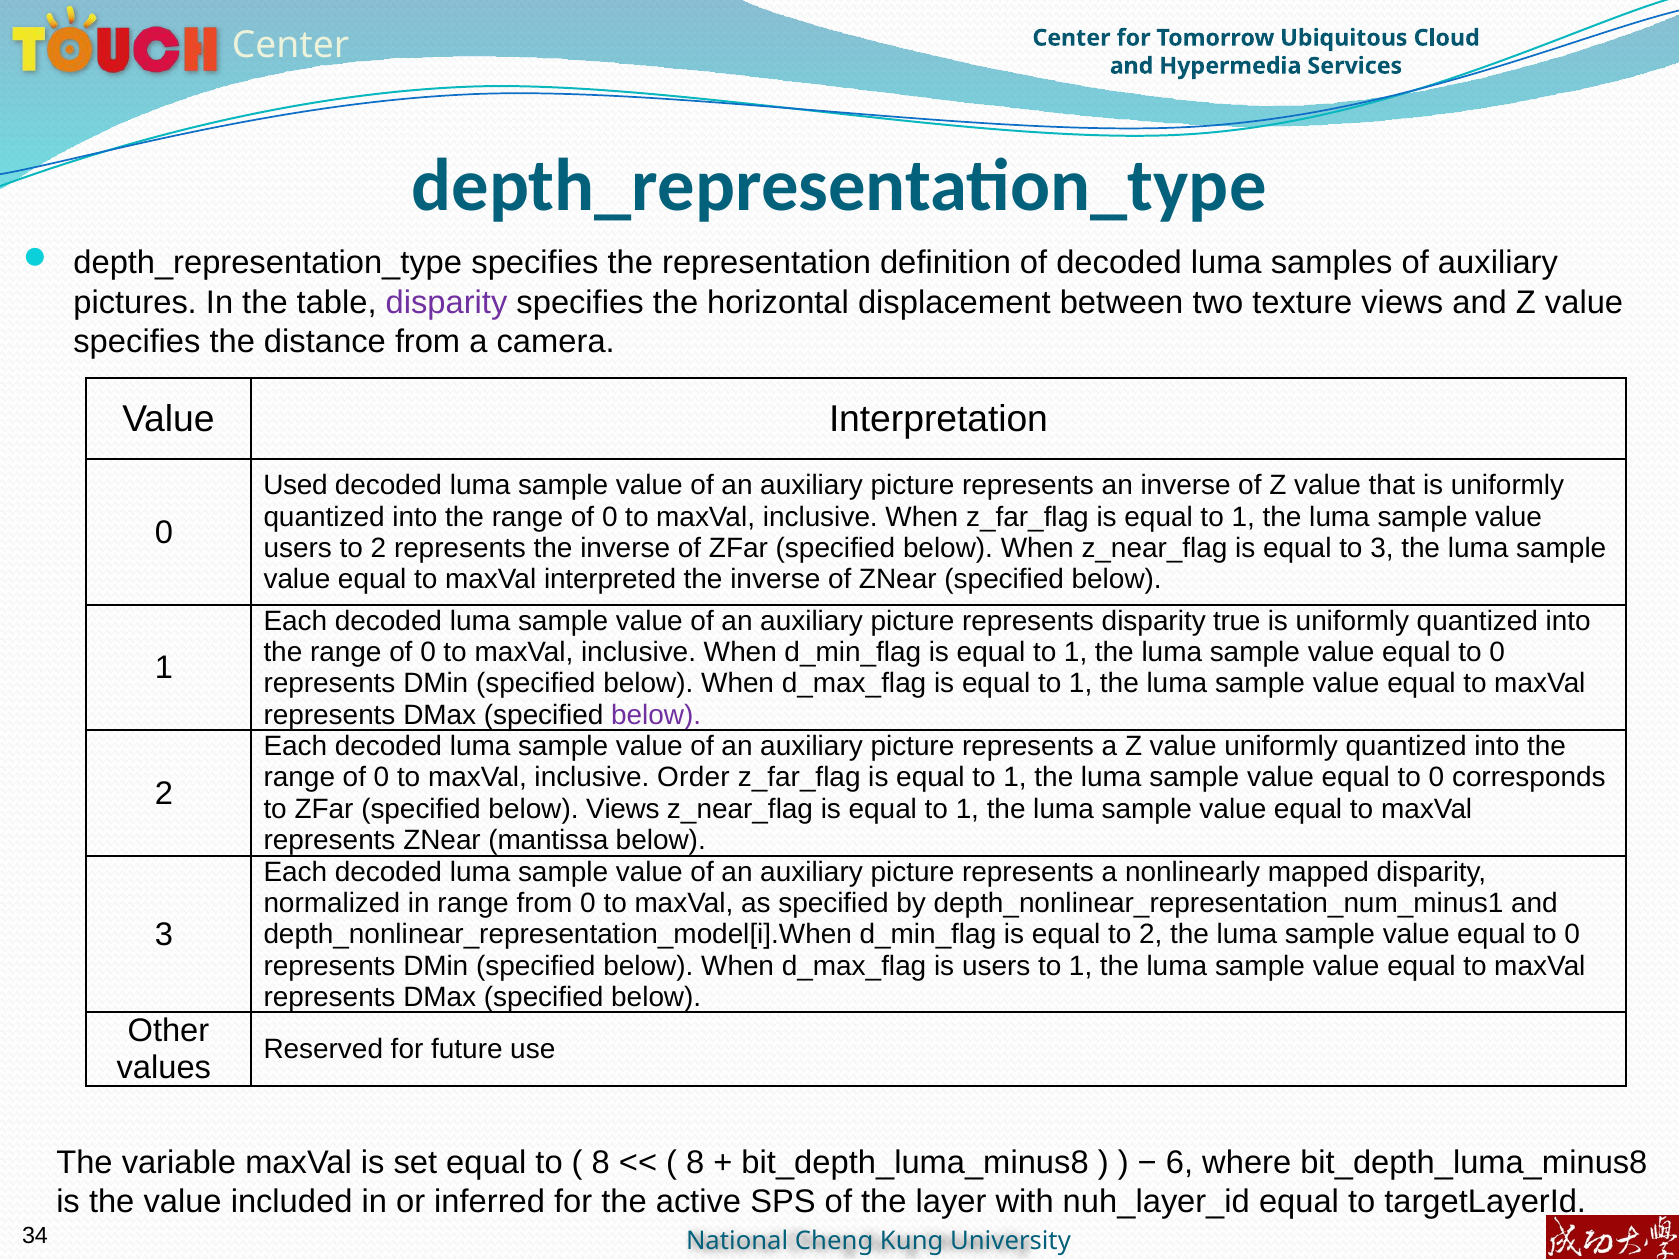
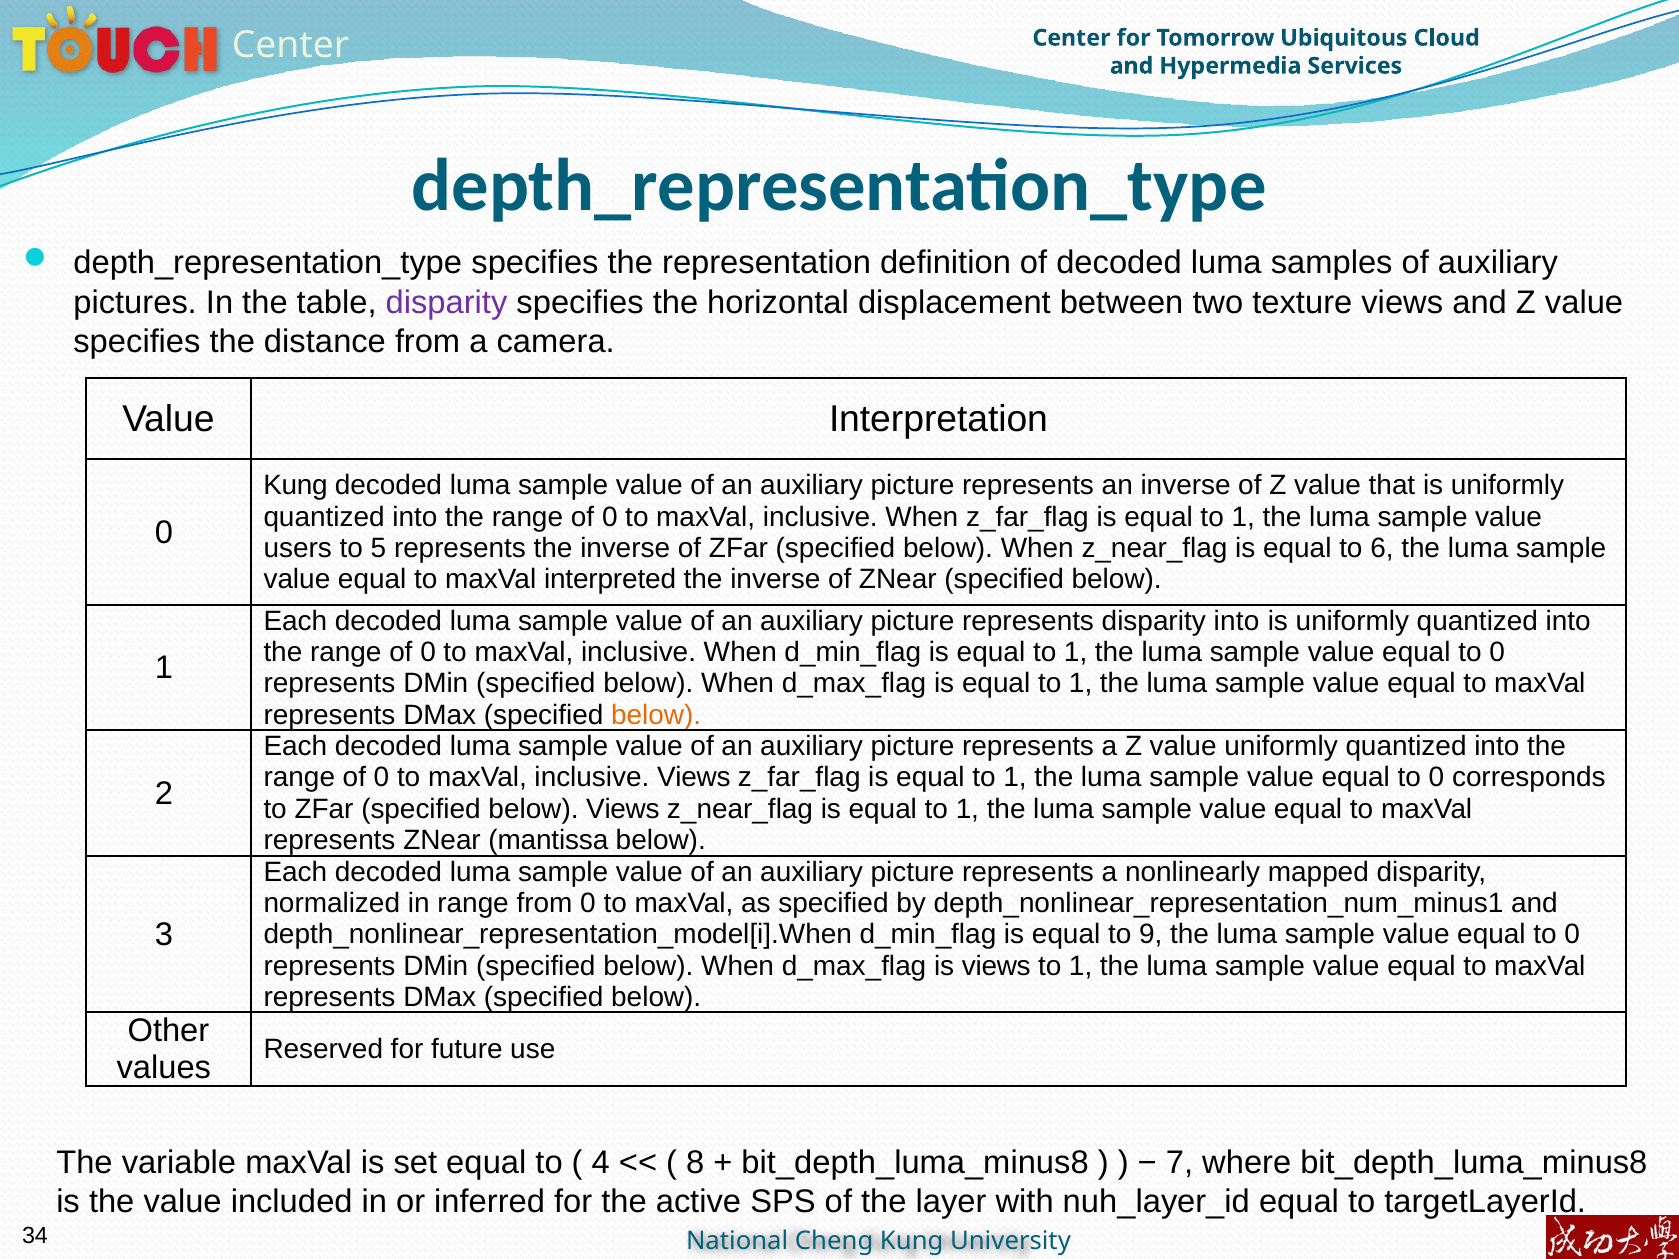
Used: Used -> Kung (296, 486)
2: 2 -> 5 (378, 548)
to 3: 3 -> 6 (1382, 548)
disparity true: true -> into (1237, 621)
below colour: purple -> orange (656, 715)
inclusive Order: Order -> Views (694, 778)
equal to 2: 2 -> 9 (1151, 935)
is users: users -> views (996, 966)
8: 8 -> 4 (601, 1163)
6: 6 -> 7 (1179, 1163)
